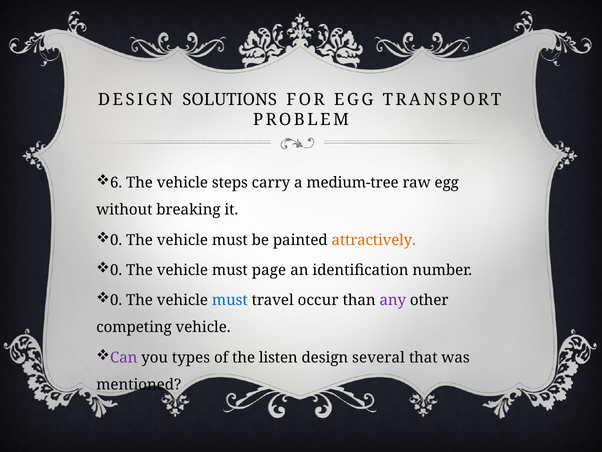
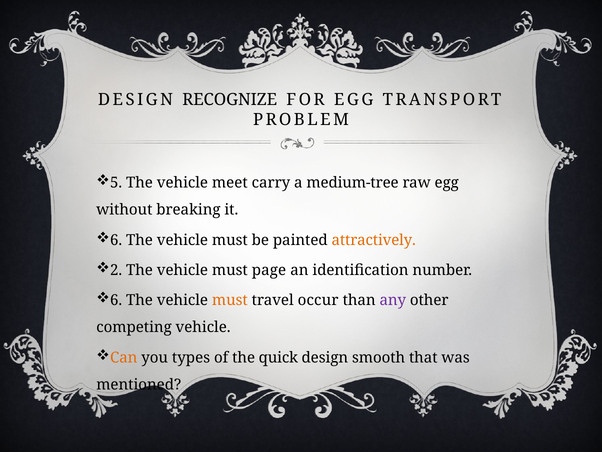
SOLUTIONS: SOLUTIONS -> RECOGNIZE (230, 99)
6: 6 -> 5 (116, 183)
steps: steps -> meet (230, 183)
0: 0 -> 6 (116, 240)
0: 0 -> 2 (116, 270)
0: 0 -> 6 (116, 300)
must colour: blue -> orange (230, 300)
Can colour: purple -> orange (124, 357)
listen: listen -> quick (278, 357)
several: several -> smooth (379, 357)
